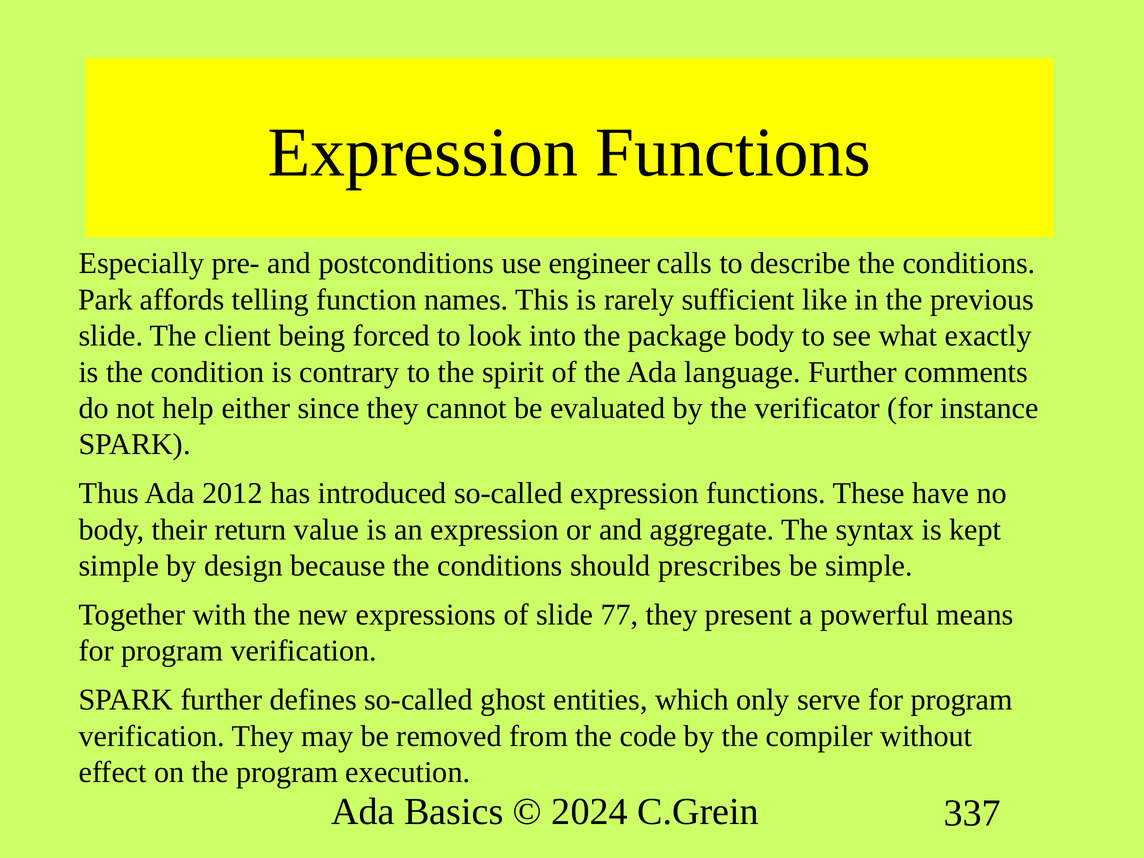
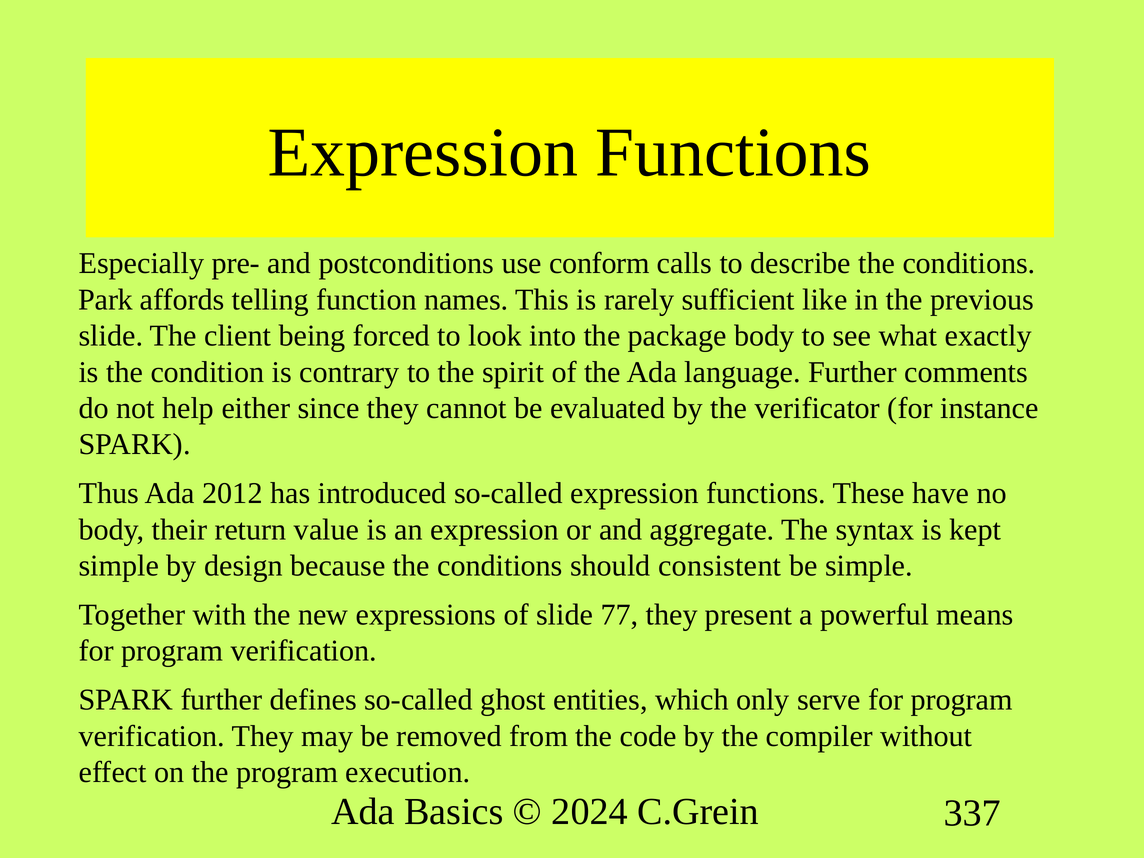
engineer: engineer -> conform (599, 263)
prescribes: prescribes -> consistent (720, 566)
